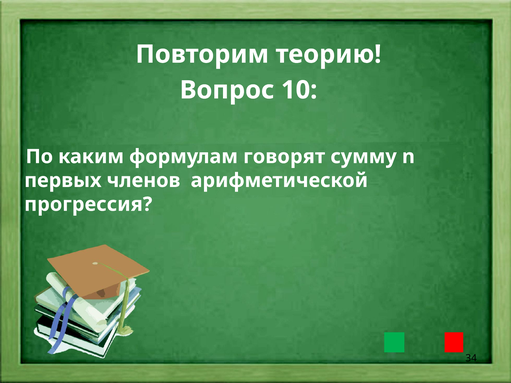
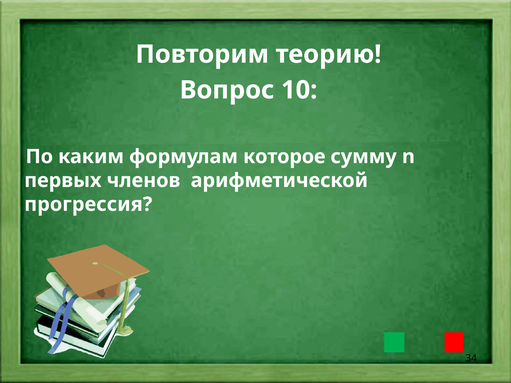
говорят: говорят -> которое (284, 157)
